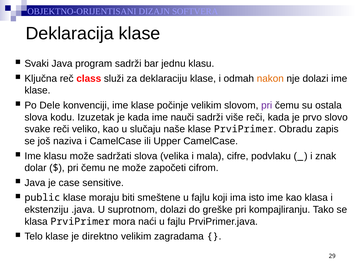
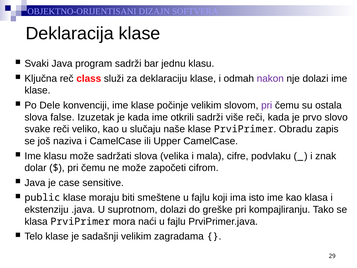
nakon colour: orange -> purple (270, 78)
kodu: kodu -> false (63, 117)
nauči: nauči -> otkrili (182, 117)
direktno: direktno -> sadašnji (100, 236)
